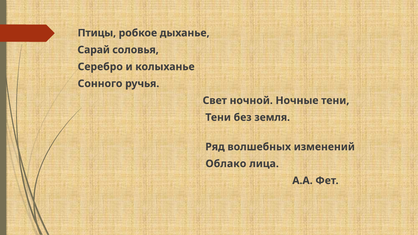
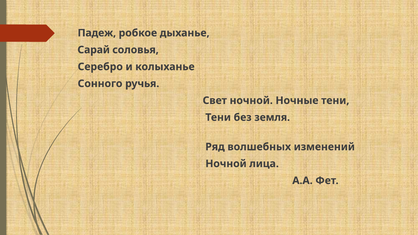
Птицы: Птицы -> Падеж (97, 33)
Облако: Облако -> Ночной (226, 164)
